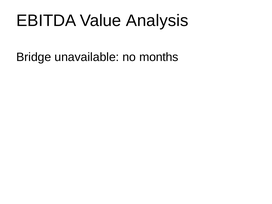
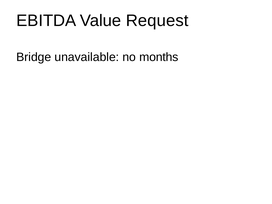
Analysis: Analysis -> Request (157, 21)
